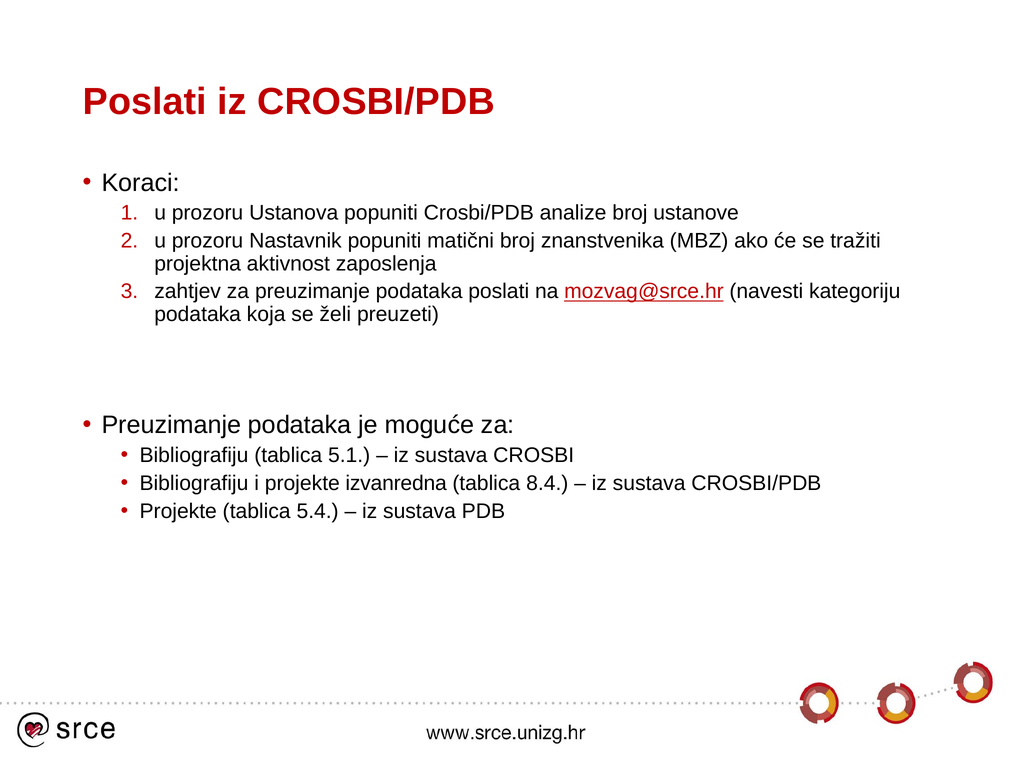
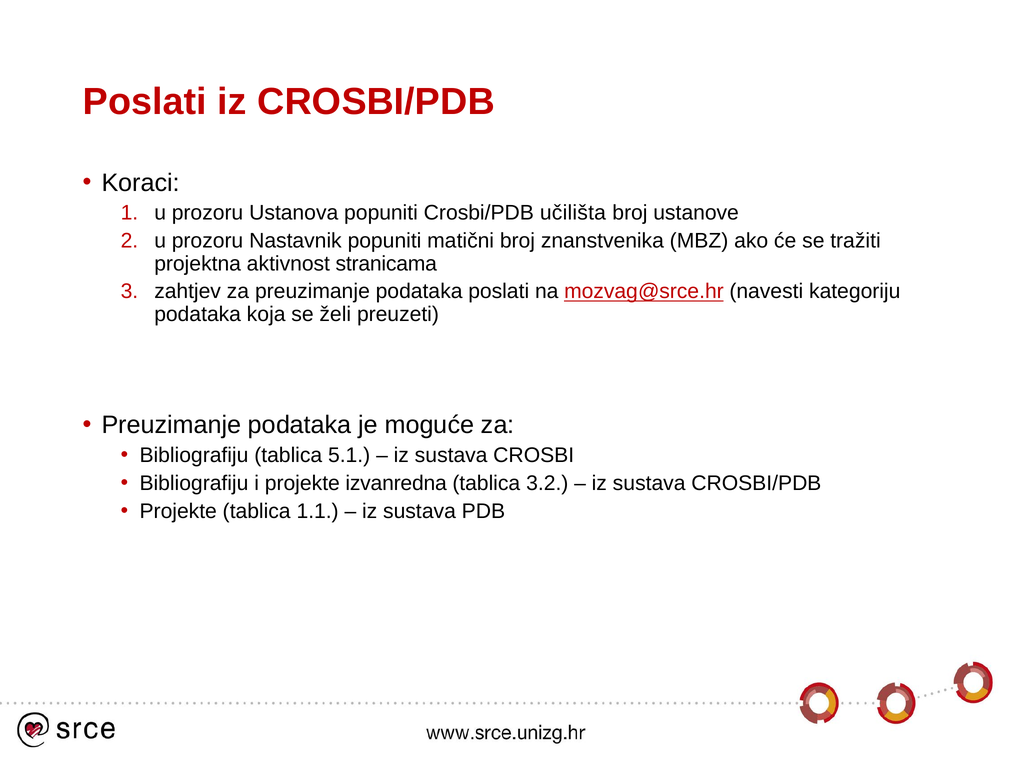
analize: analize -> učilišta (573, 213)
zaposlenja: zaposlenja -> stranicama (386, 263)
8.4: 8.4 -> 3.2 (547, 483)
5.4: 5.4 -> 1.1 (318, 511)
